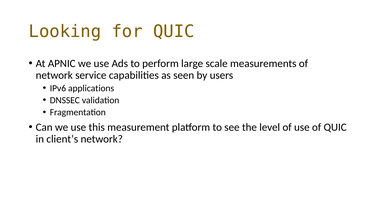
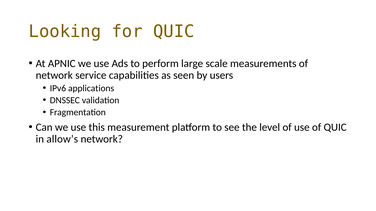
client’s: client’s -> allow’s (62, 139)
